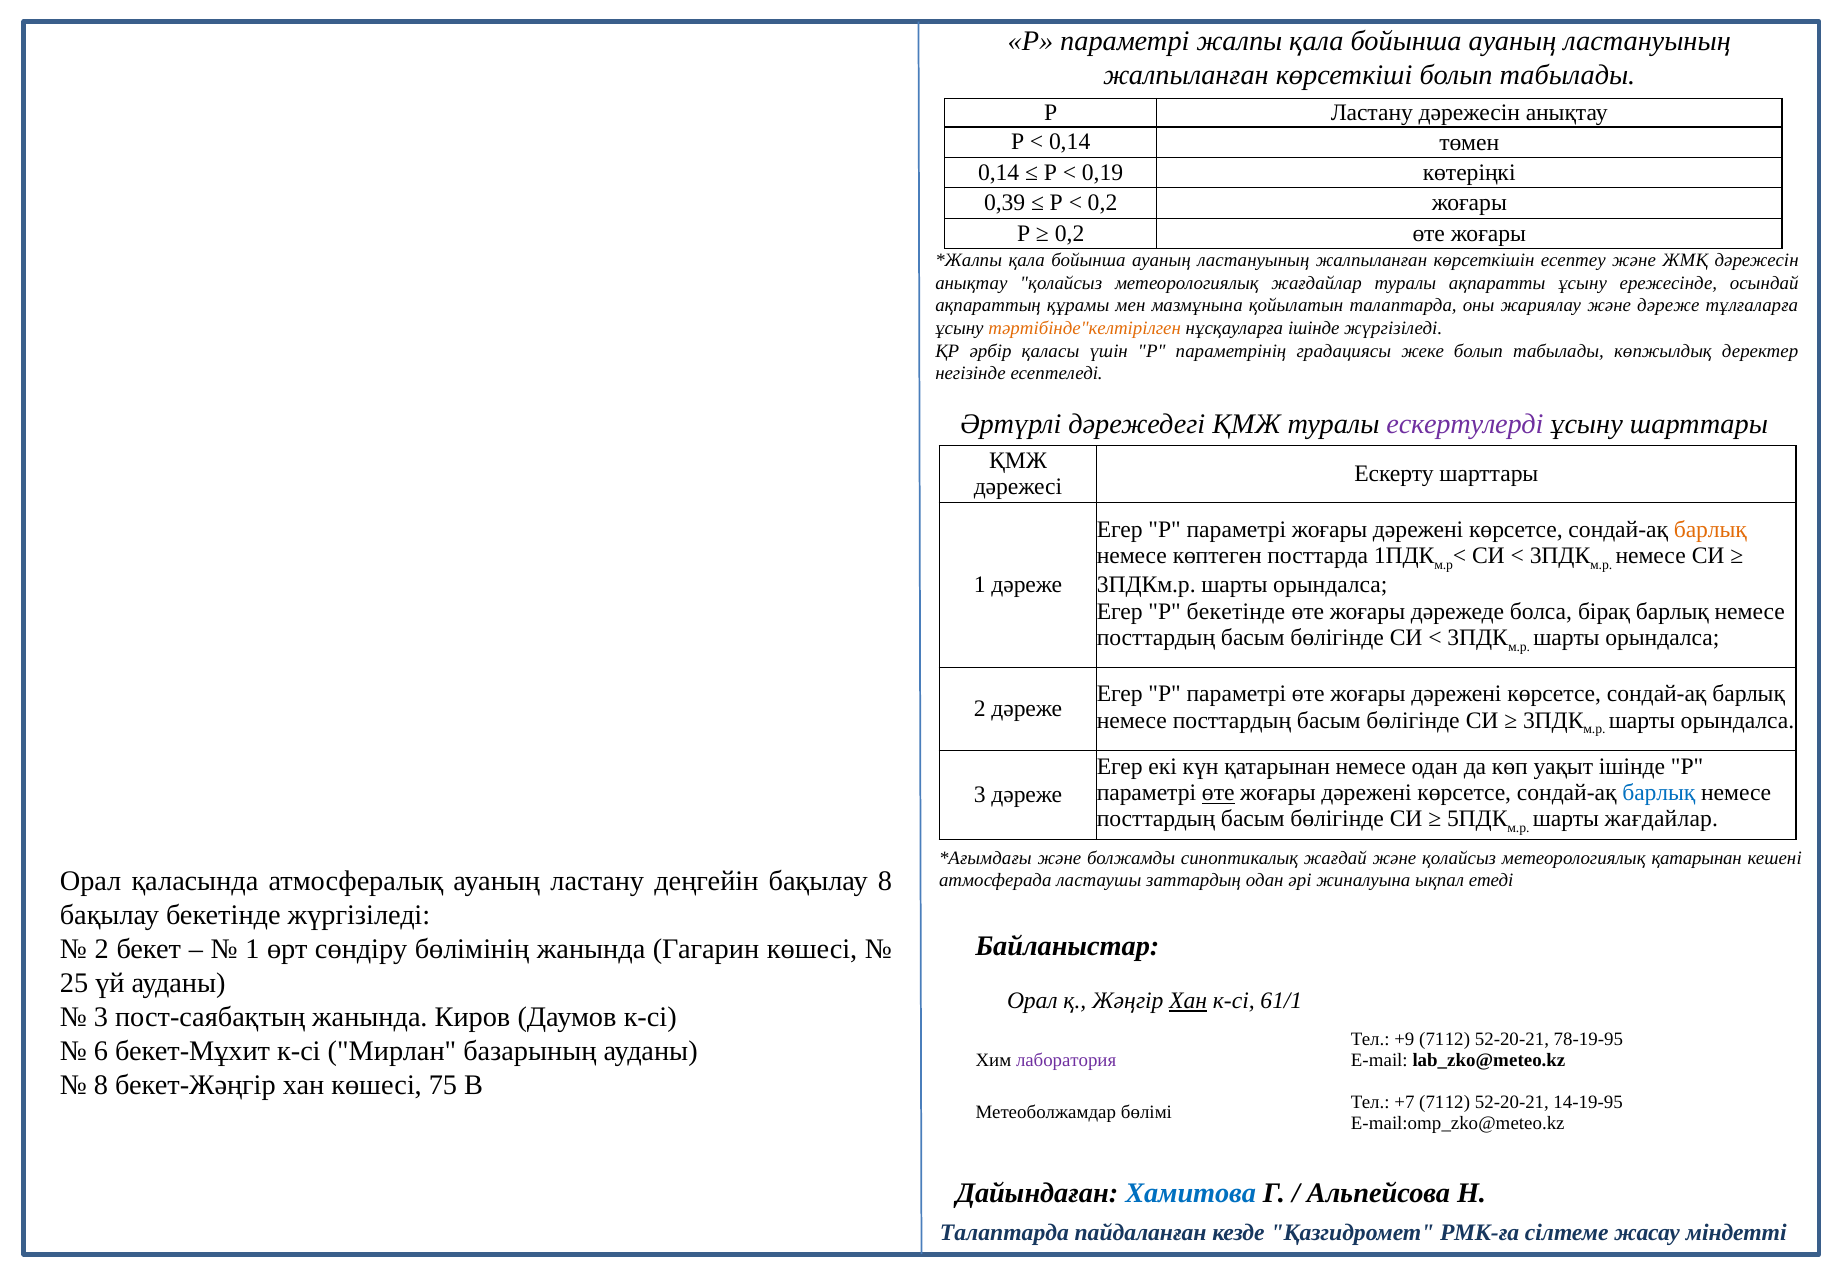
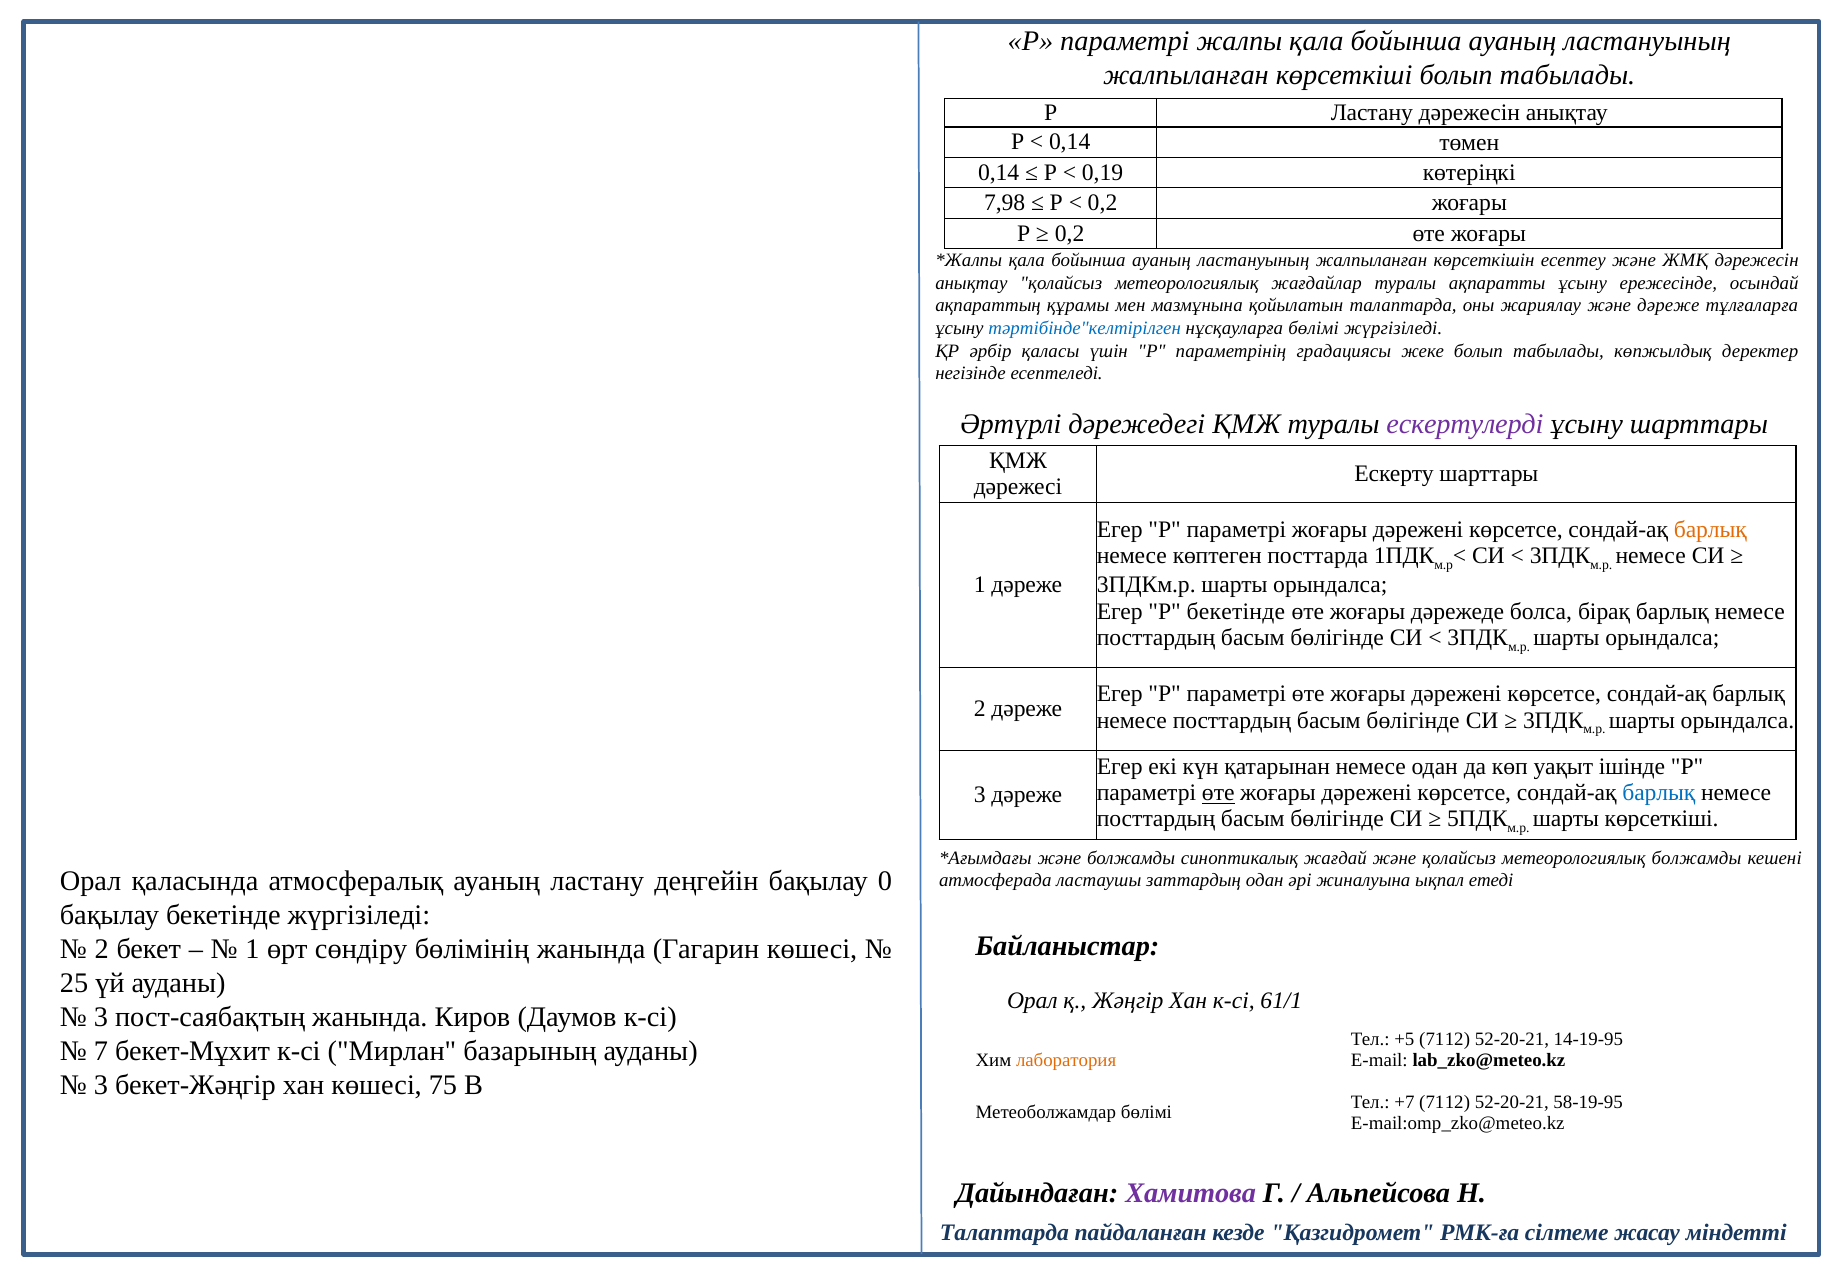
0,39: 0,39 -> 7,98 (1005, 203)
тәртібінде"келтірілген colour: orange -> blue (1085, 328)
нұсқауларға ішінде: ішінде -> бөлімі (1314, 328)
шарты жағдайлар: жағдайлар -> көрсеткіші (1662, 819)
метеорологиялық қатарынан: қатарынан -> болжамды (1696, 858)
бақылау 8: 8 -> 0 (885, 881)
Хан underline: present -> none (1188, 1001)
+9: +9 -> +5 (1404, 1040)
78-19-95: 78-19-95 -> 14-19-95 (1588, 1040)
6: 6 -> 7 (101, 1051)
лаборатория colour: purple -> orange (1066, 1061)
8: 8 -> 3 (101, 1085)
14-19-95: 14-19-95 -> 58-19-95 (1588, 1102)
Хамитова colour: blue -> purple (1191, 1193)
